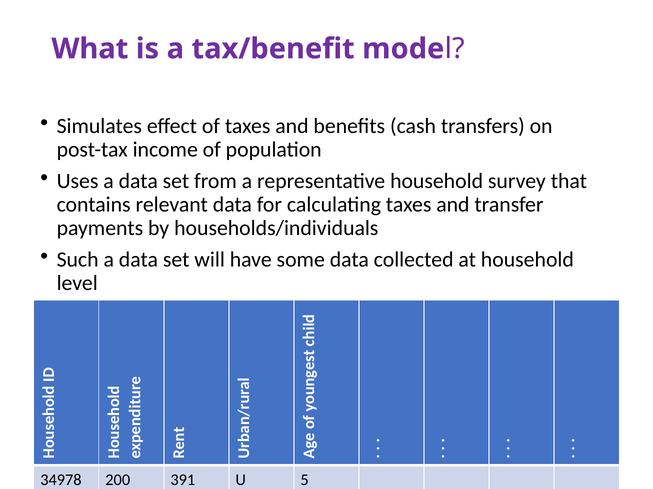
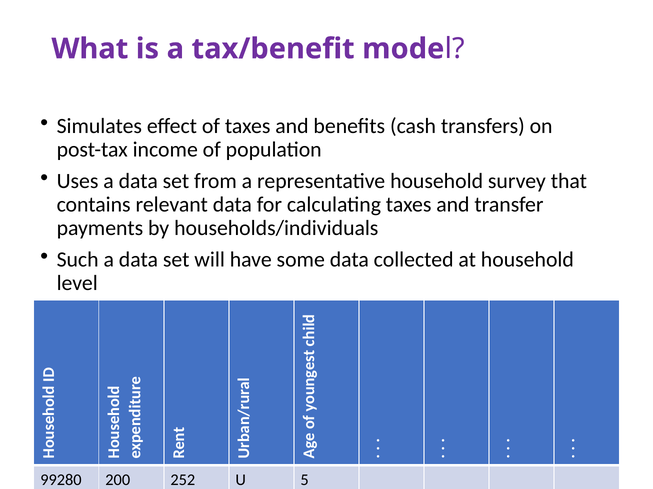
34978: 34978 -> 99280 (61, 481)
391: 391 -> 252 (183, 481)
